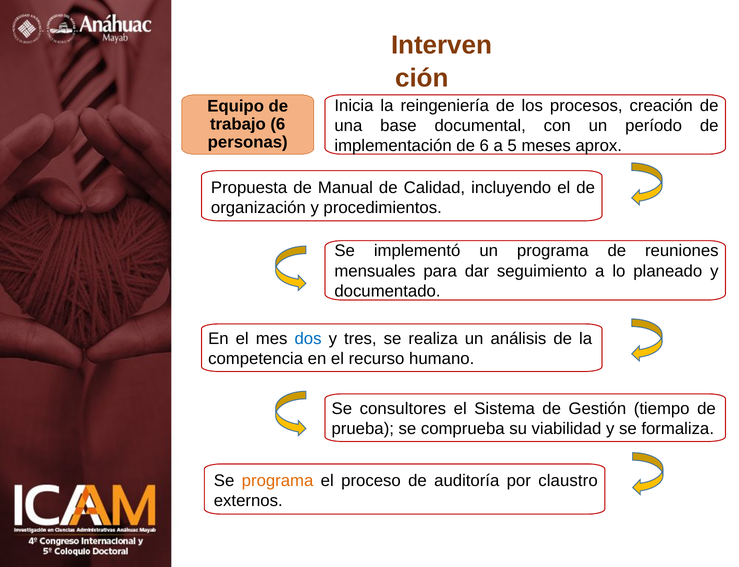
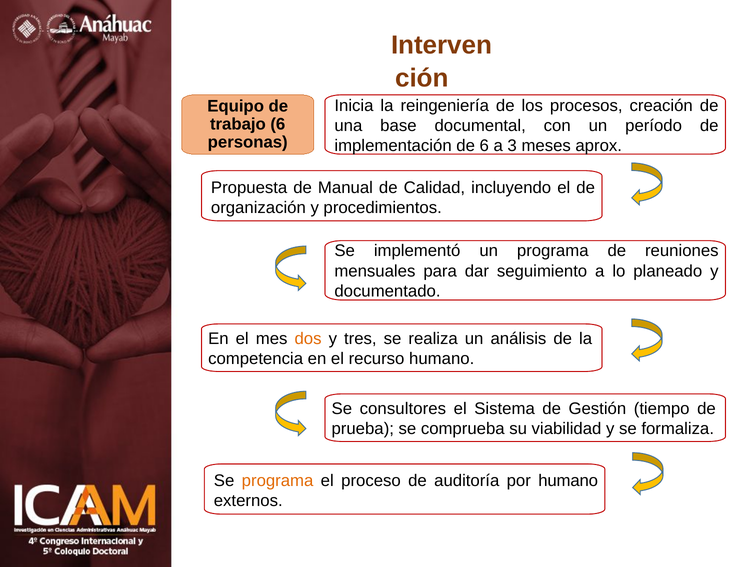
5: 5 -> 3 (512, 146)
dos colour: blue -> orange (308, 339)
por claustro: claustro -> humano (568, 481)
